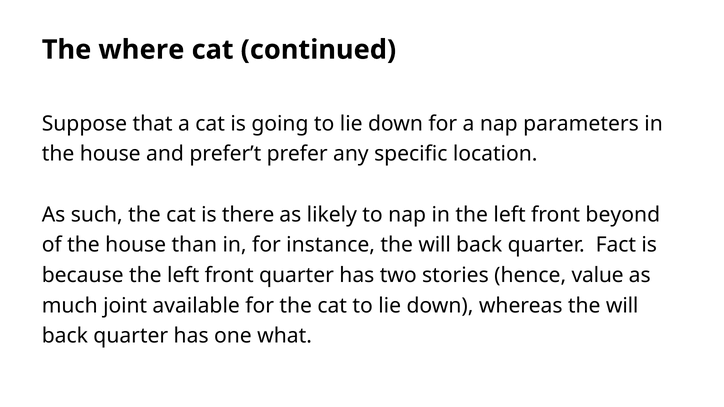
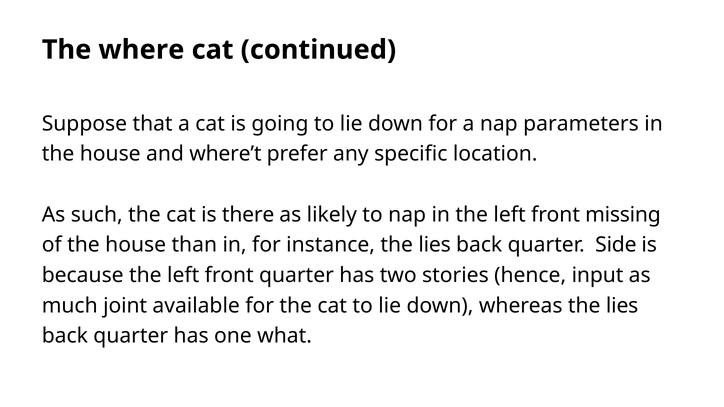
prefer’t: prefer’t -> where’t (225, 154)
beyond: beyond -> missing (623, 215)
instance the will: will -> lies (435, 245)
Fact: Fact -> Side (616, 245)
value: value -> input (598, 275)
whereas the will: will -> lies (622, 306)
